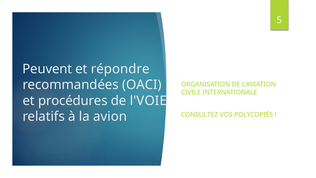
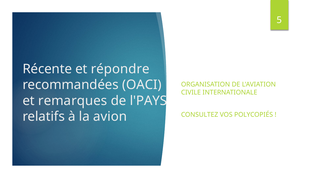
Peuvent: Peuvent -> Récente (47, 69)
procédures: procédures -> remarques (73, 101)
l'VOIE: l'VOIE -> l'PAYS (148, 101)
